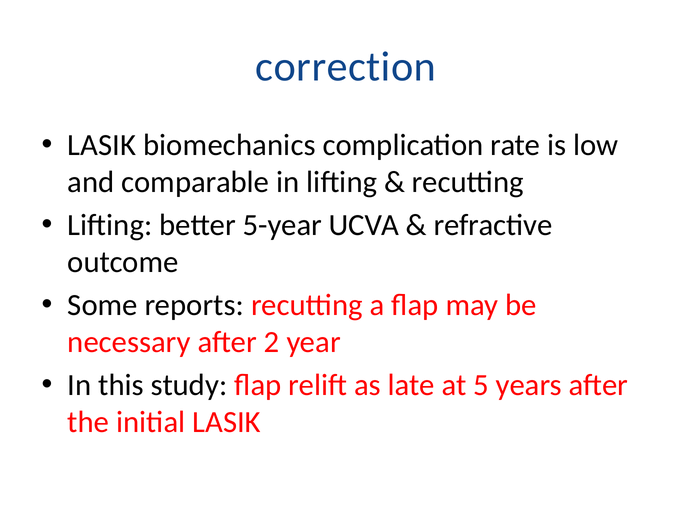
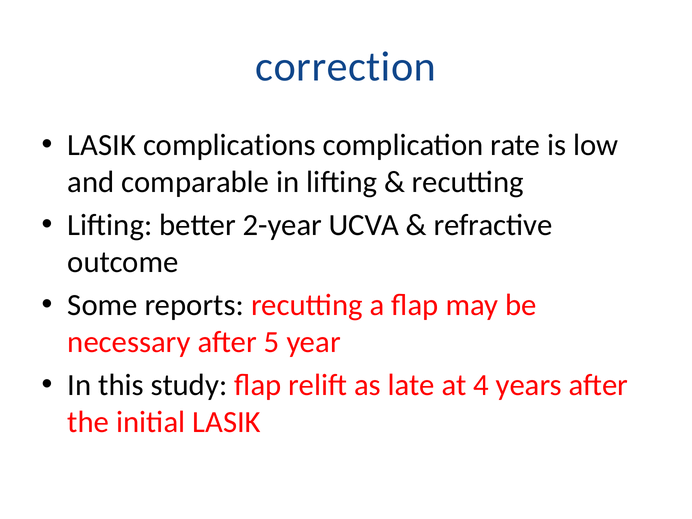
biomechanics: biomechanics -> complications (229, 145)
5-year: 5-year -> 2-year (282, 225)
2: 2 -> 5 (272, 342)
5: 5 -> 4 (481, 385)
